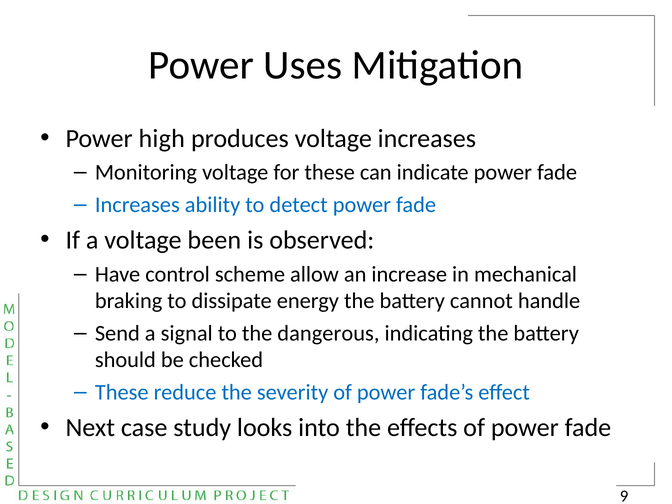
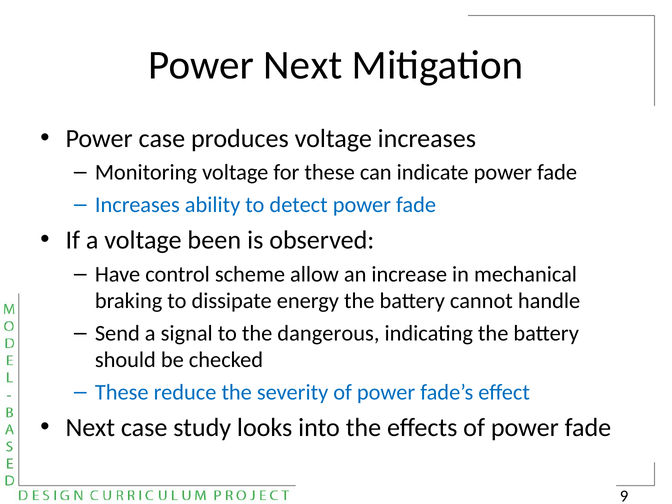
Power Uses: Uses -> Next (303, 65)
Power high: high -> case (162, 138)
